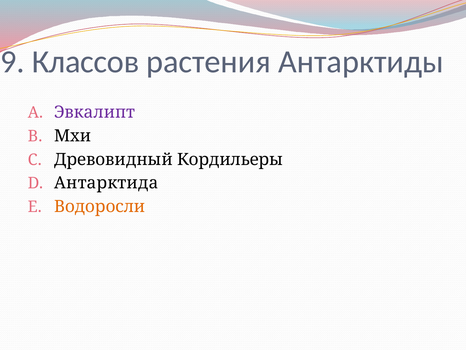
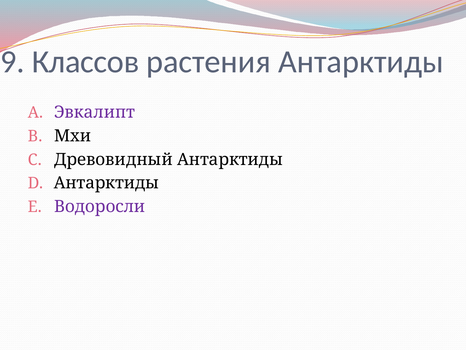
Древовидный Кордильеры: Кордильеры -> Антарктиды (230, 159)
Антарктида: Антарктида -> Антарктиды (106, 183)
Водоросли colour: orange -> purple (100, 206)
